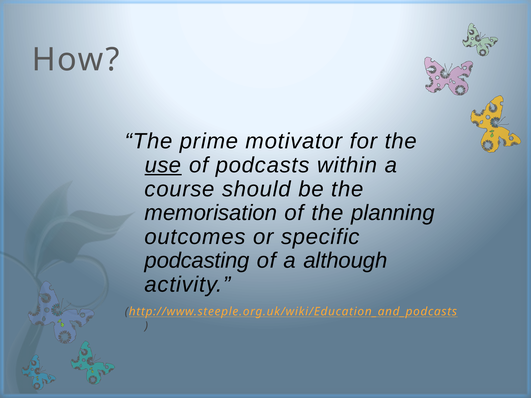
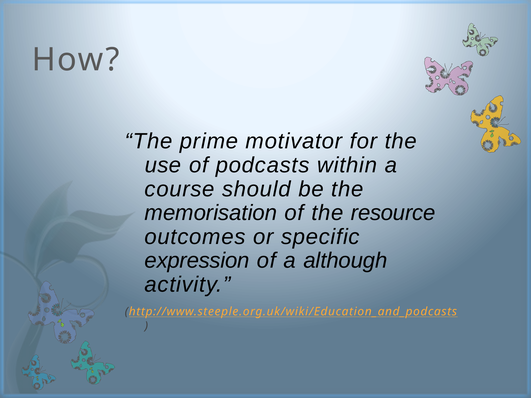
use underline: present -> none (163, 165)
planning: planning -> resource (393, 213)
podcasting: podcasting -> expression (197, 261)
